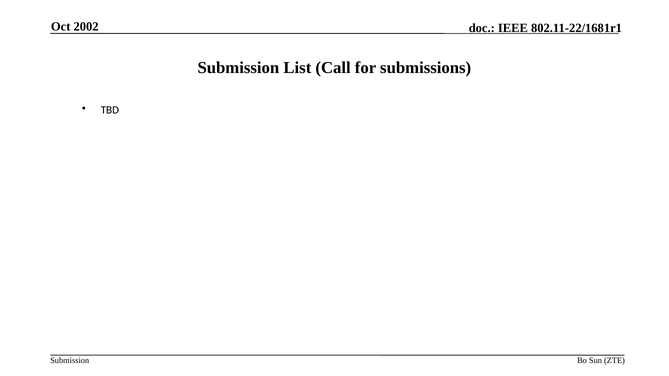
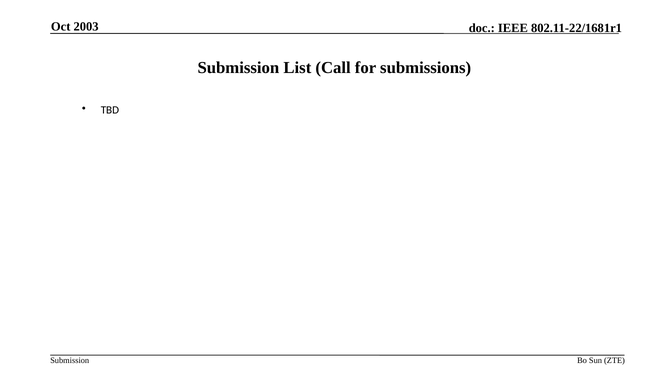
2002: 2002 -> 2003 (86, 27)
